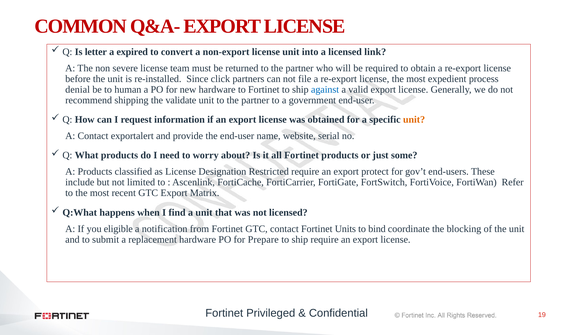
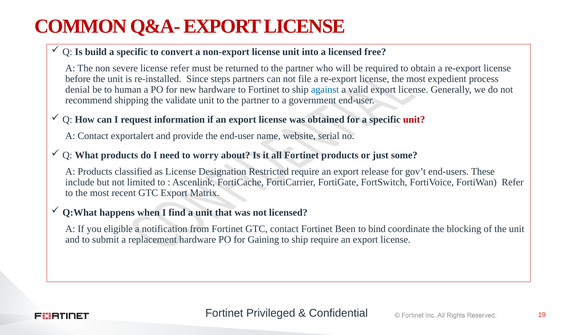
letter: letter -> build (96, 52)
expired: expired -> specific (132, 52)
link: link -> free (375, 52)
license team: team -> refer (180, 68)
click: click -> steps (220, 79)
unit colour: orange -> red (414, 120)
protect: protect -> release (375, 172)
Units: Units -> Been (345, 229)
Prepare: Prepare -> Gaining (263, 240)
